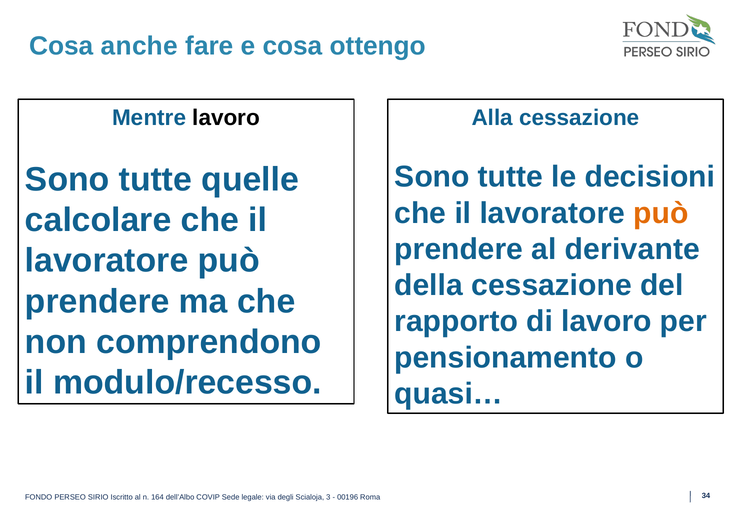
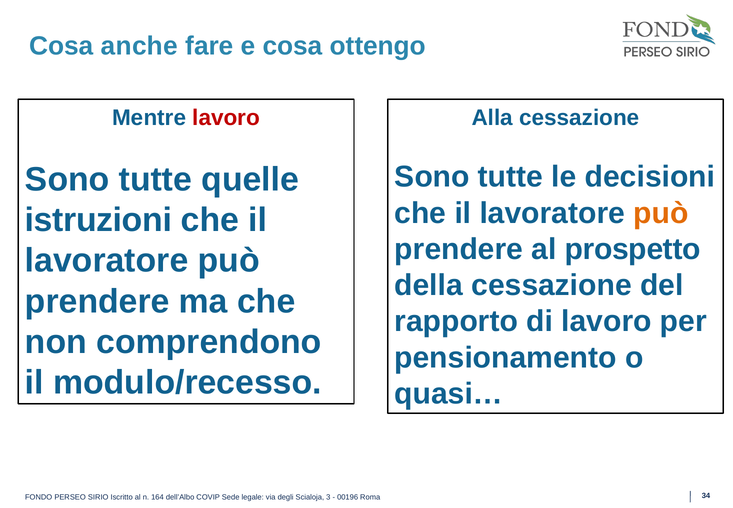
lavoro colour: black -> red (226, 118)
calcolare: calcolare -> istruzioni (98, 220)
derivante: derivante -> prospetto (633, 249)
